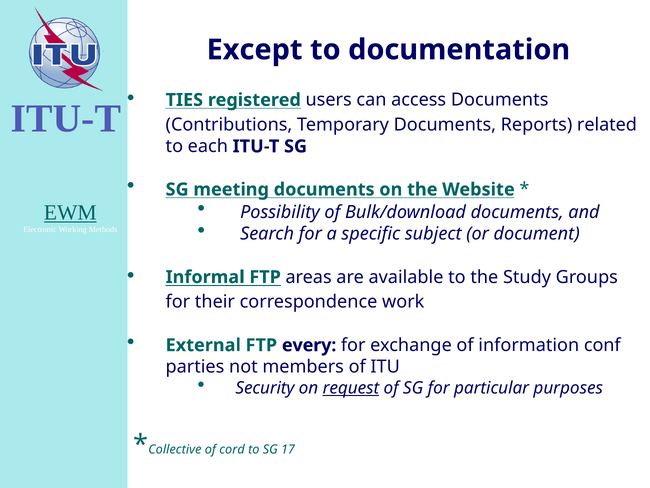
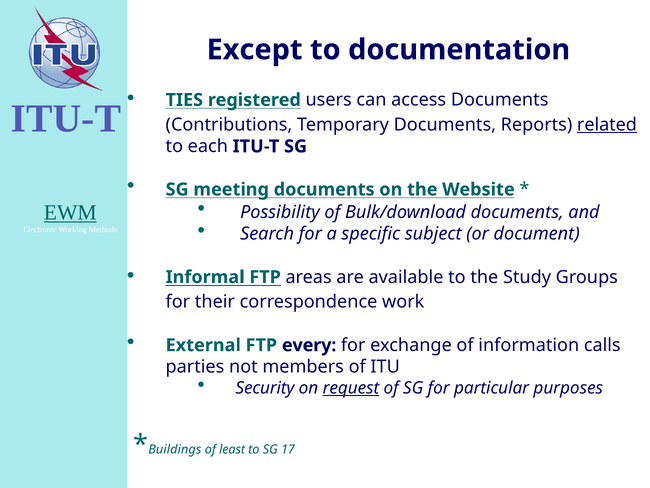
related underline: none -> present (607, 125)
conf: conf -> calls (602, 345)
Collective: Collective -> Buildings (175, 449)
cord: cord -> least (232, 449)
